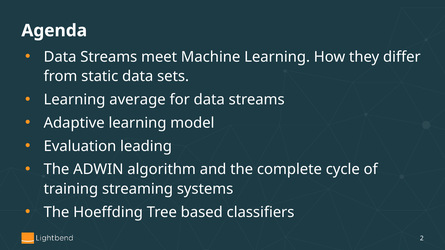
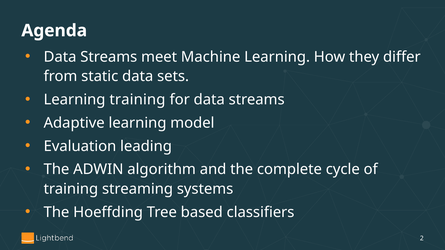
Learning average: average -> training (137, 100)
